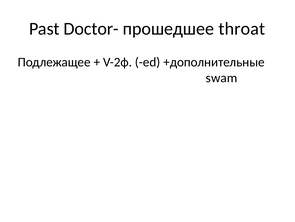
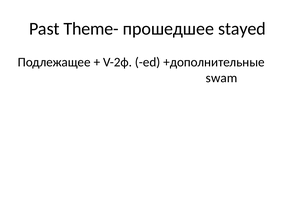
Doctor-: Doctor- -> Theme- (91, 29)
throat: throat -> stayed (242, 29)
